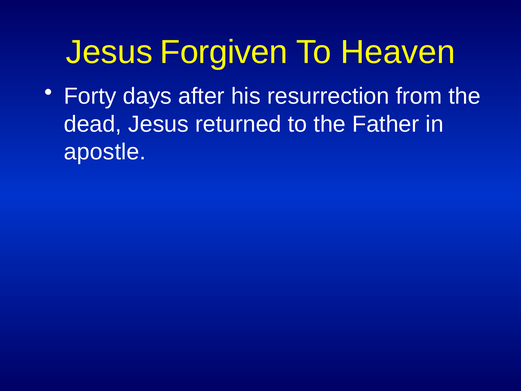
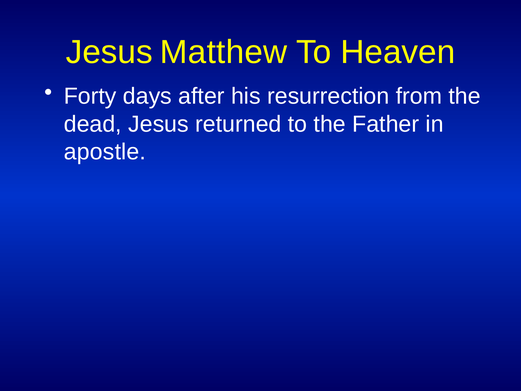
Forgiven: Forgiven -> Matthew (224, 52)
